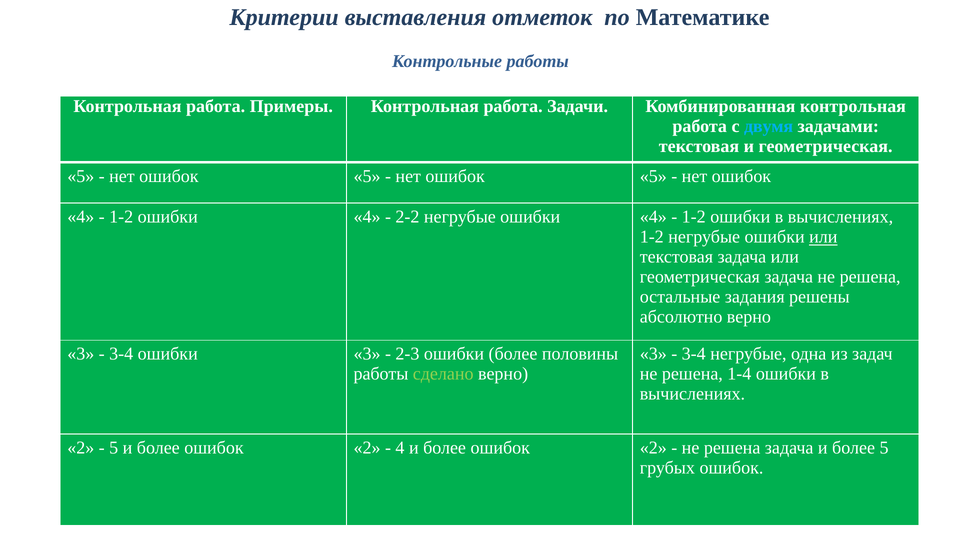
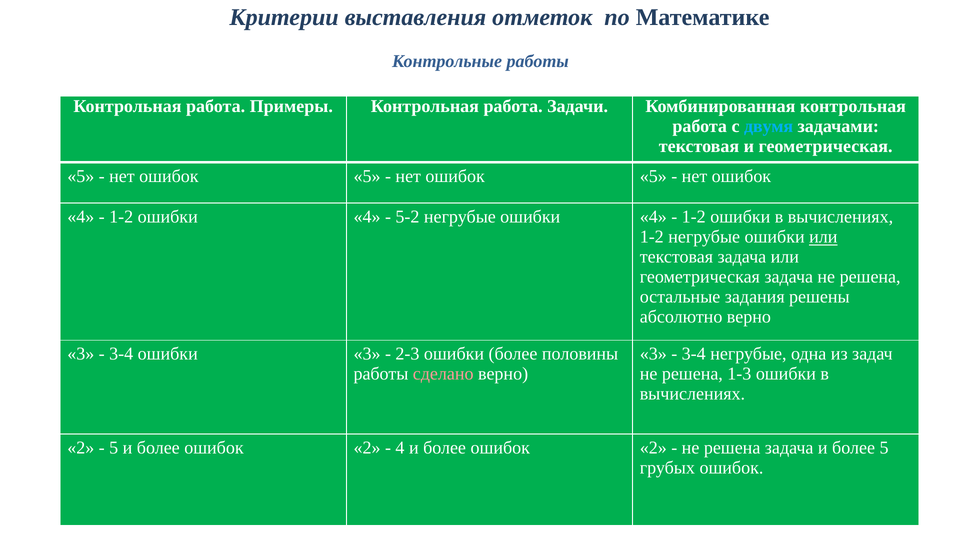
2-2: 2-2 -> 5-2 (407, 217)
сделано colour: light green -> pink (443, 374)
1-4: 1-4 -> 1-3 (739, 374)
